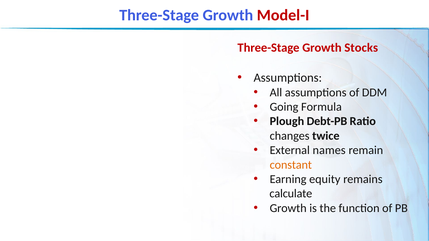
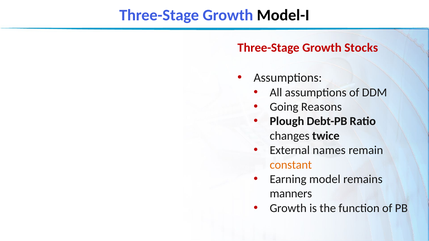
Model-I colour: red -> black (283, 15)
Formula: Formula -> Reasons (321, 107)
equity: equity -> model (325, 179)
calculate: calculate -> manners (291, 194)
